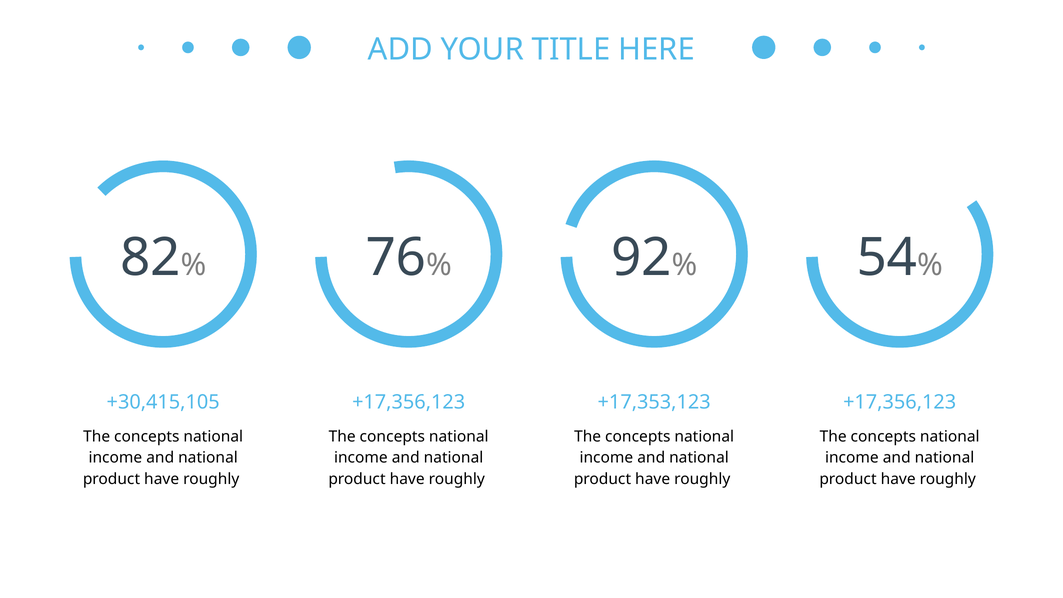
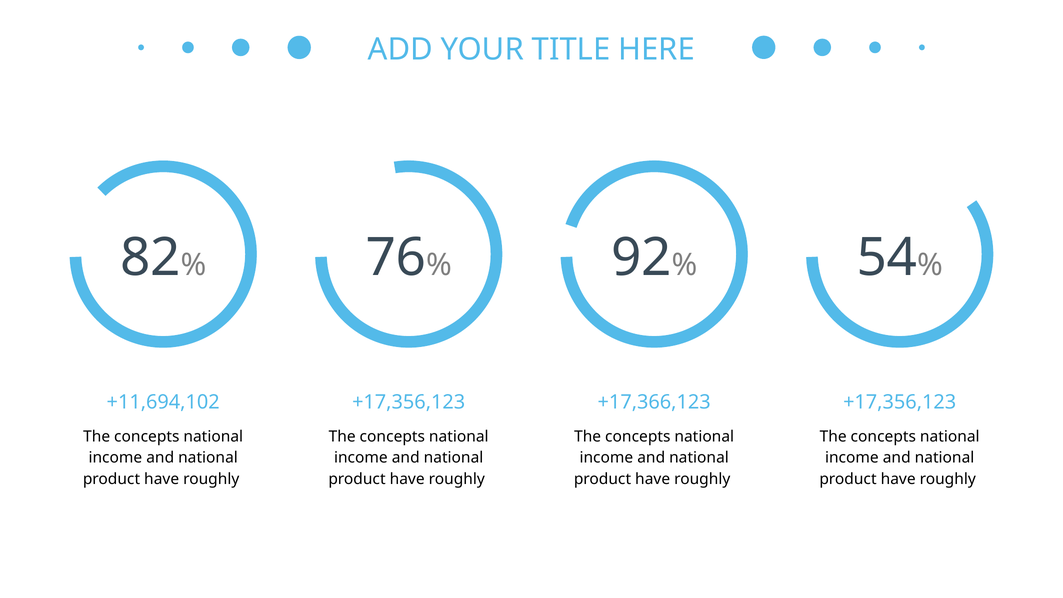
+30,415,105: +30,415,105 -> +11,694,102 (163, 402)
+17,353,123: +17,353,123 -> +17,366,123 (654, 402)
